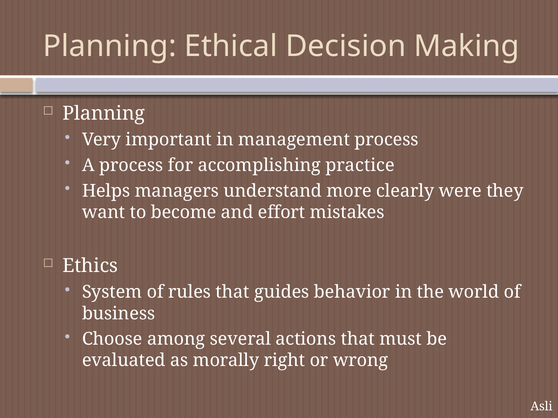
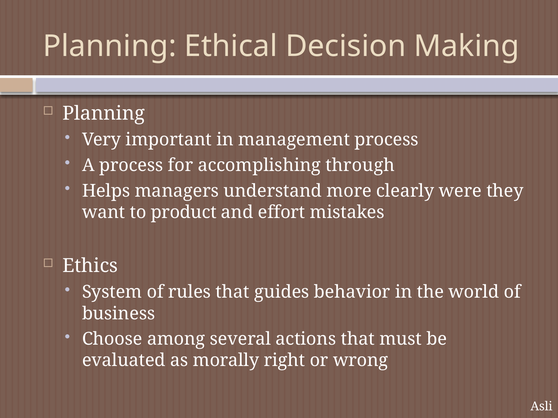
practice: practice -> through (360, 166)
become: become -> product (184, 213)
